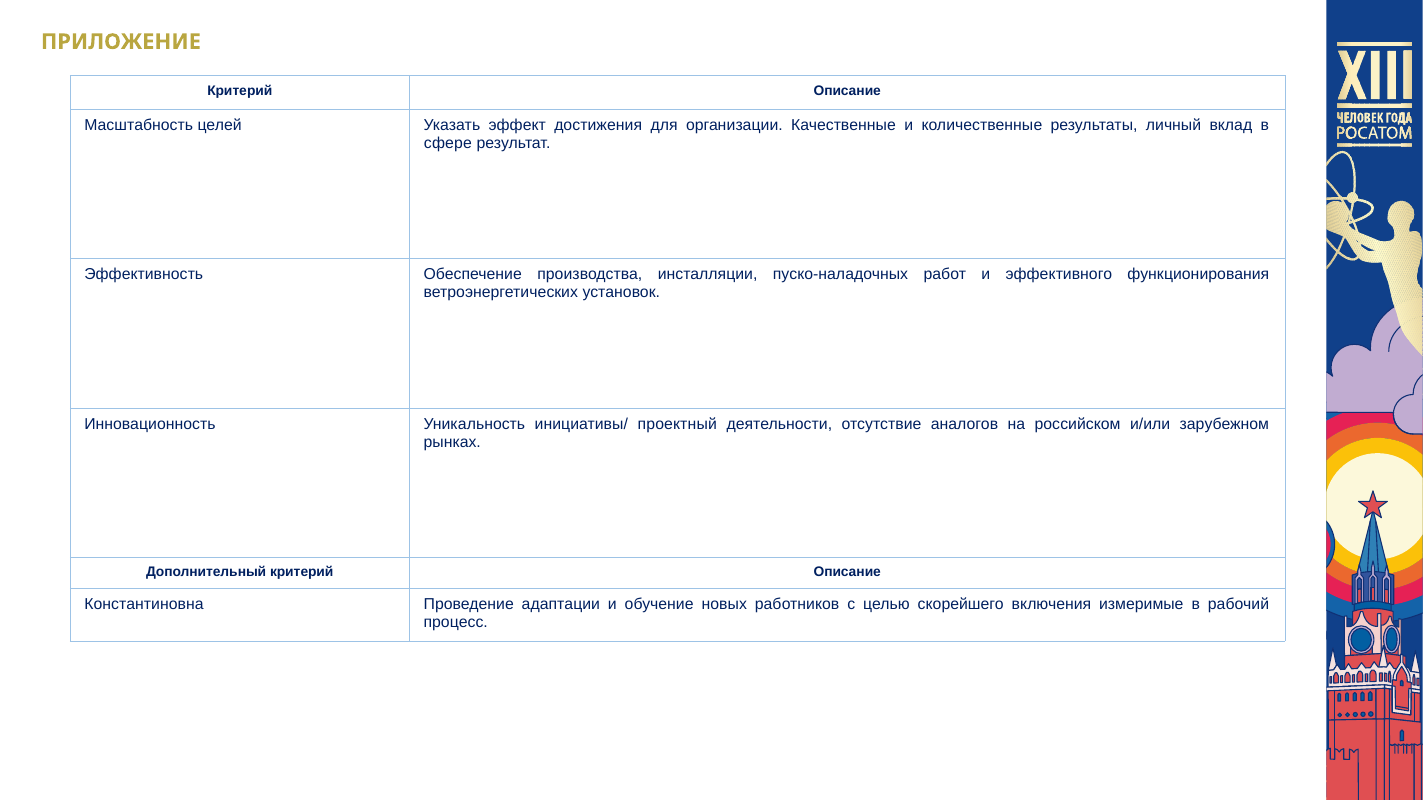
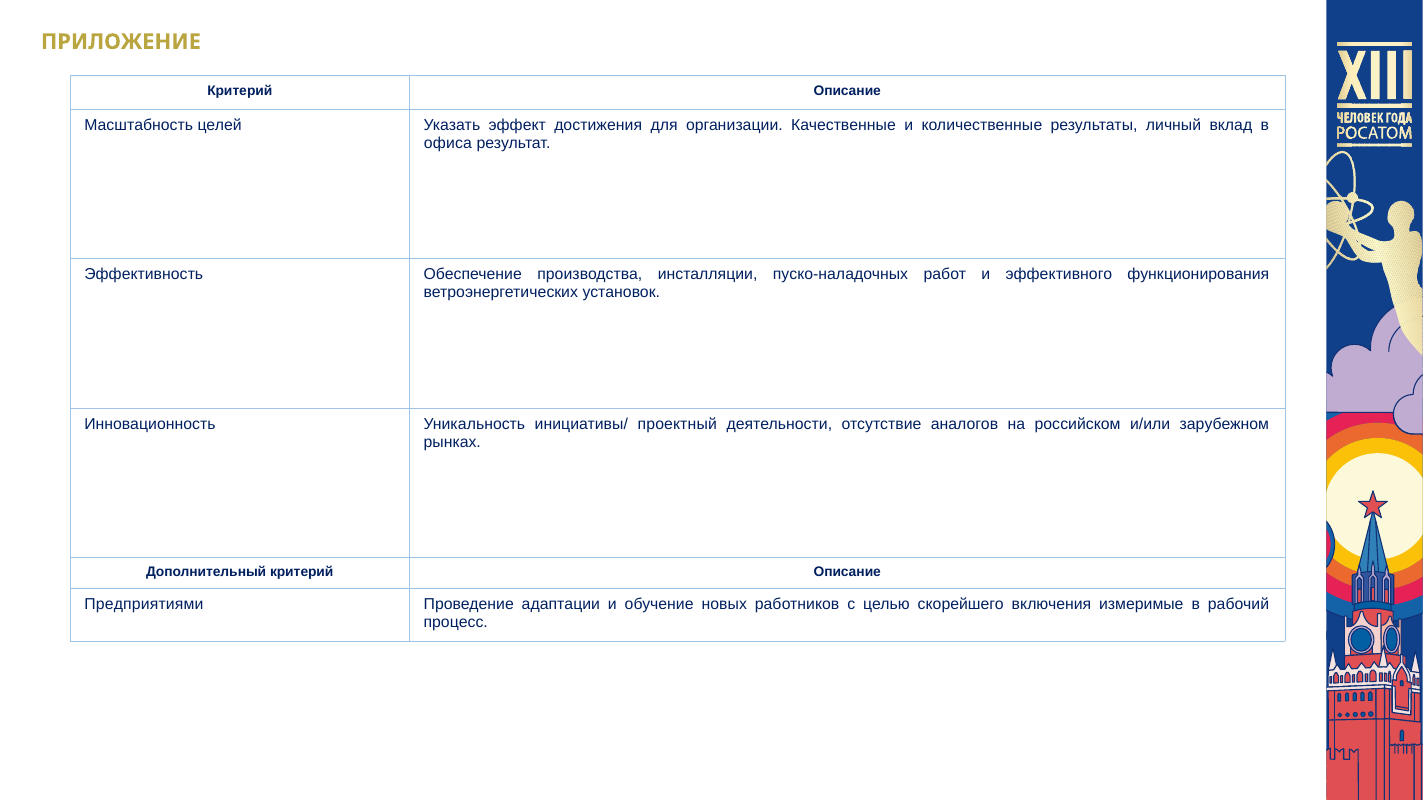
сфере: сфере -> офиса (448, 143)
Константиновна: Константиновна -> Предприятиями (144, 604)
